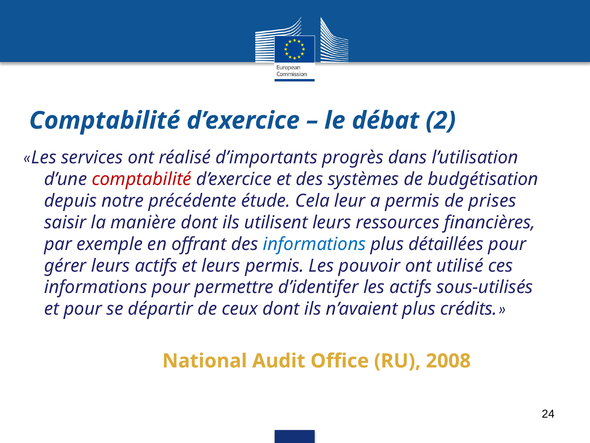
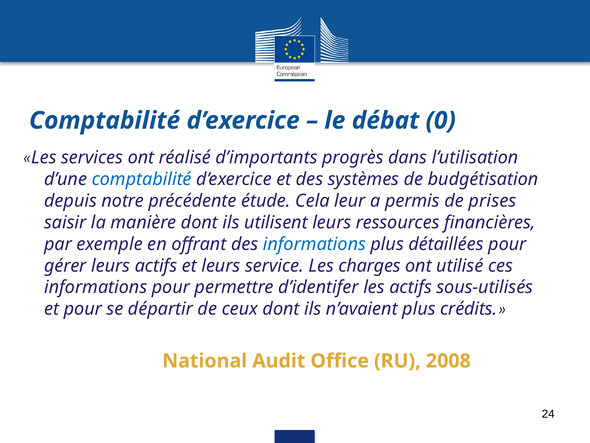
2: 2 -> 0 (441, 120)
comptabilité colour: red -> blue (142, 179)
leurs permis: permis -> service (275, 265)
pouvoir: pouvoir -> charges (370, 265)
